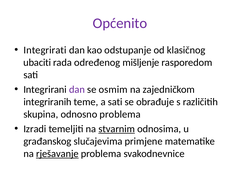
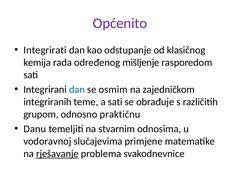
ubaciti: ubaciti -> kemija (37, 63)
dan colour: purple -> blue (77, 89)
skupina: skupina -> grupom (41, 114)
odnosno problema: problema -> praktičnu (120, 114)
Izradi: Izradi -> Danu (35, 129)
stvarnim underline: present -> none (117, 129)
građanskog: građanskog -> vodoravnoj (47, 141)
